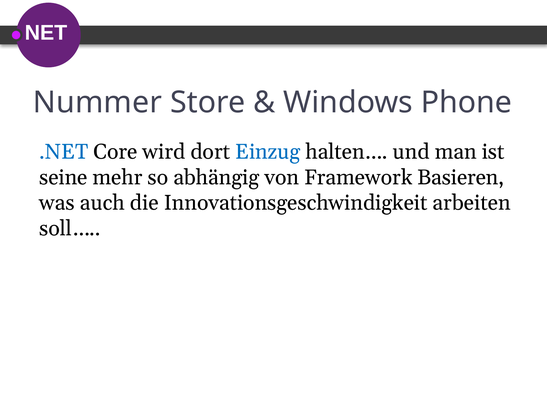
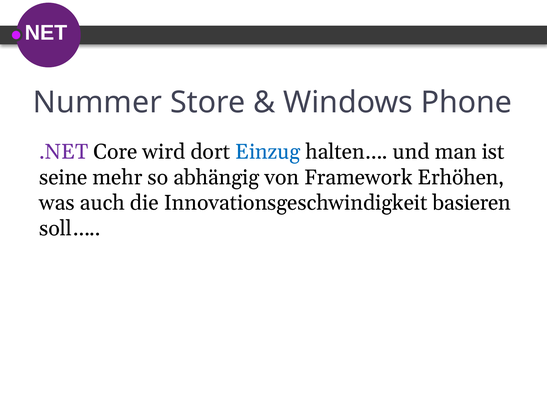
.NET colour: blue -> purple (64, 152)
Basieren: Basieren -> Erhöhen (461, 177)
arbeiten: arbeiten -> basieren (472, 203)
